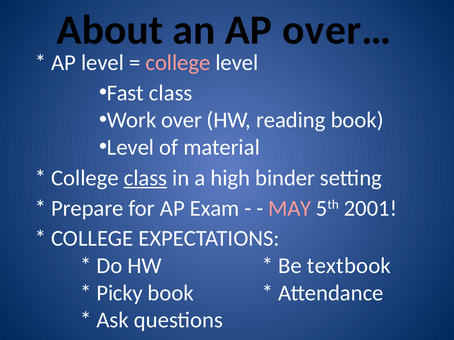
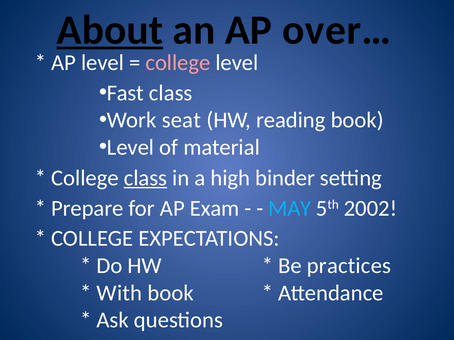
About underline: none -> present (110, 30)
over: over -> seat (181, 120)
MAY colour: pink -> light blue (290, 209)
2001: 2001 -> 2002 (371, 209)
textbook: textbook -> practices (349, 266)
Picky: Picky -> With (119, 293)
